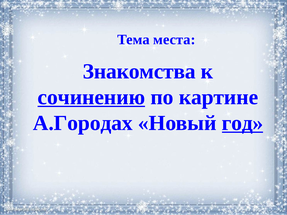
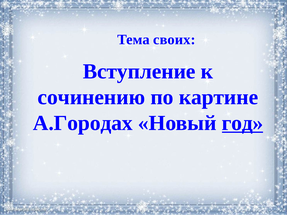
места: места -> своих (174, 40)
Знакомства: Знакомства -> Вступление (139, 71)
сочинению underline: present -> none (91, 97)
